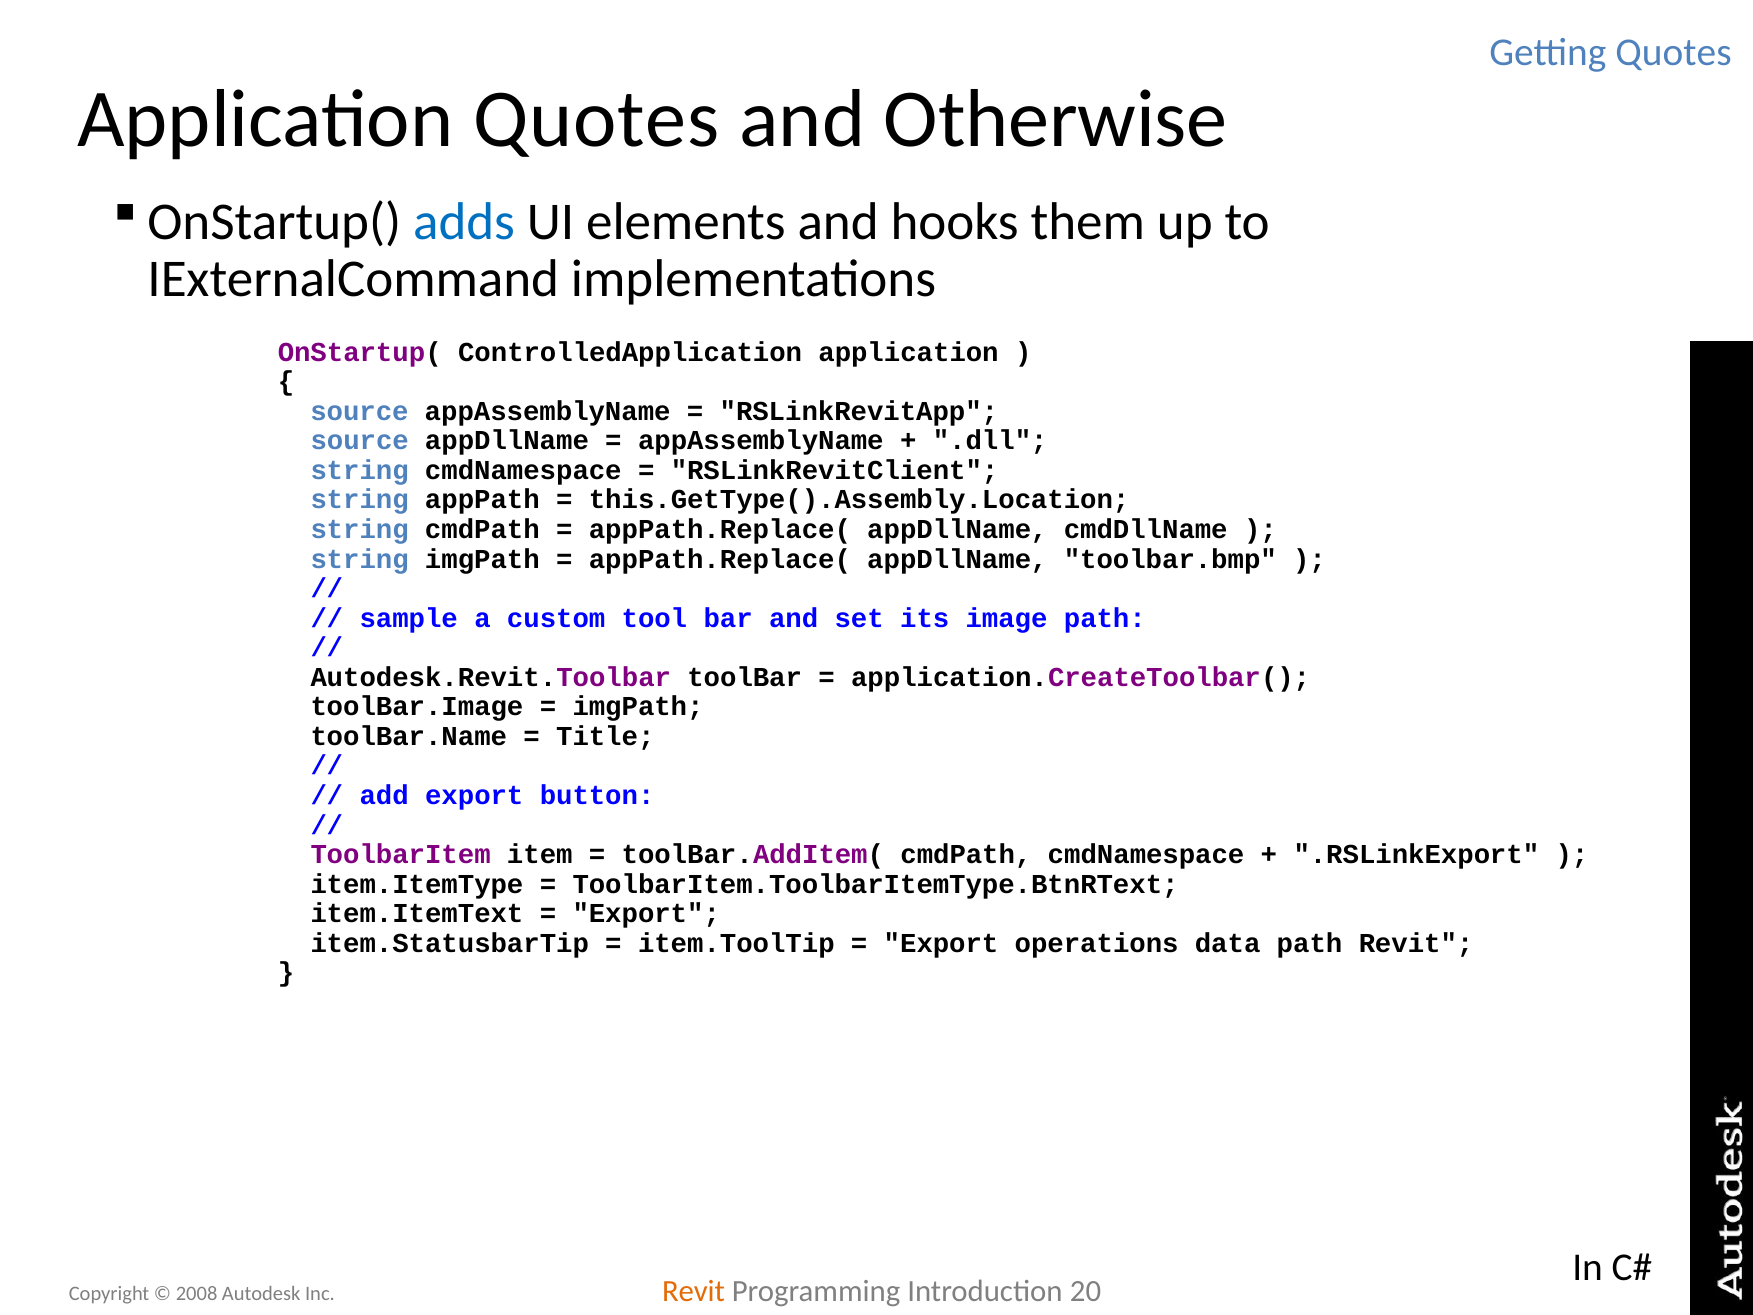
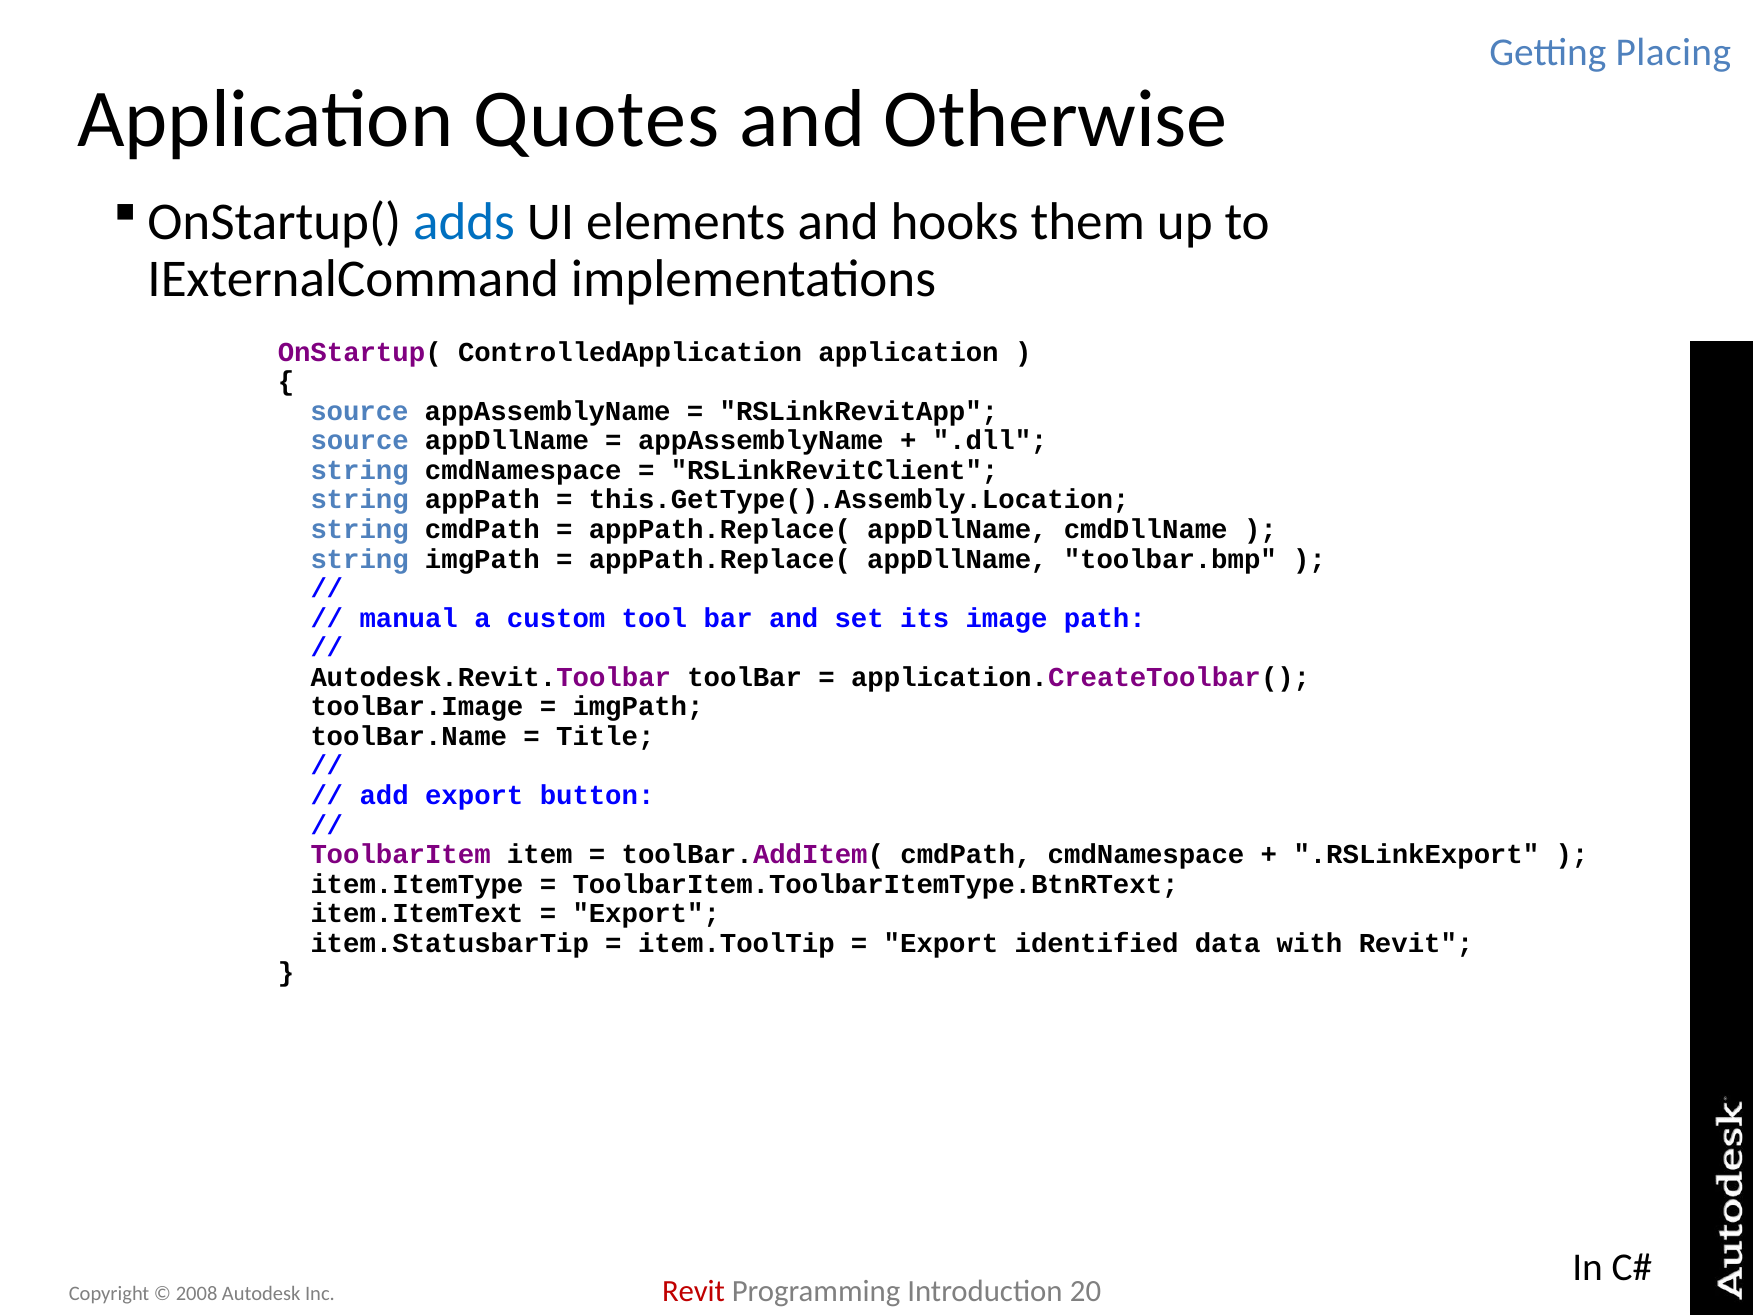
Getting Quotes: Quotes -> Placing (1673, 53)
sample: sample -> manual (409, 618)
operations: operations -> identified (1097, 943)
data path: path -> with (1310, 943)
Revit colour: orange -> red (693, 1291)
